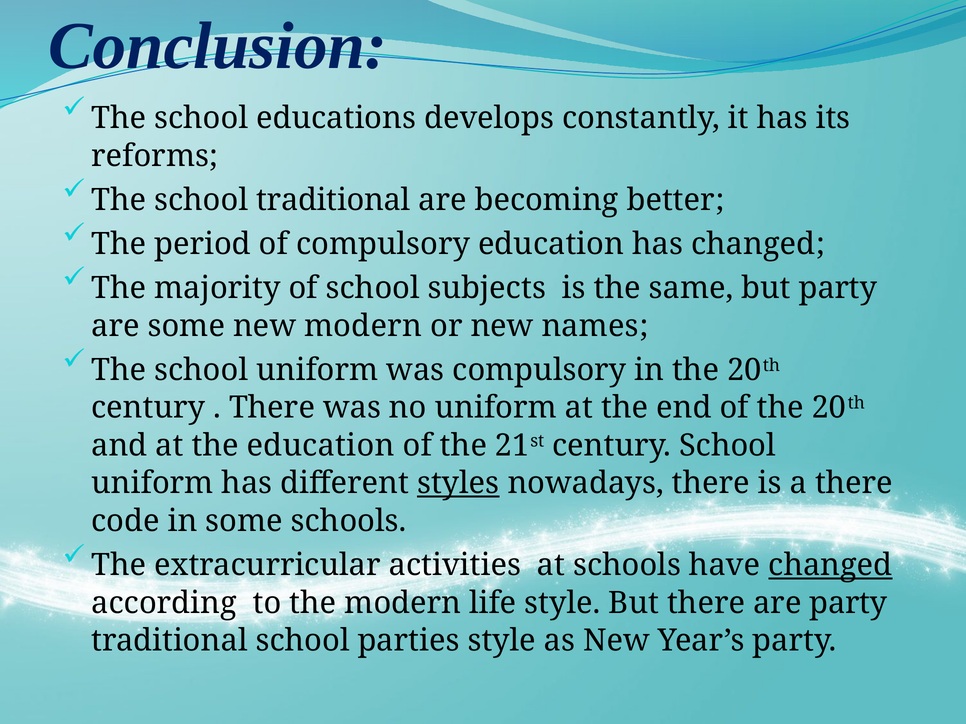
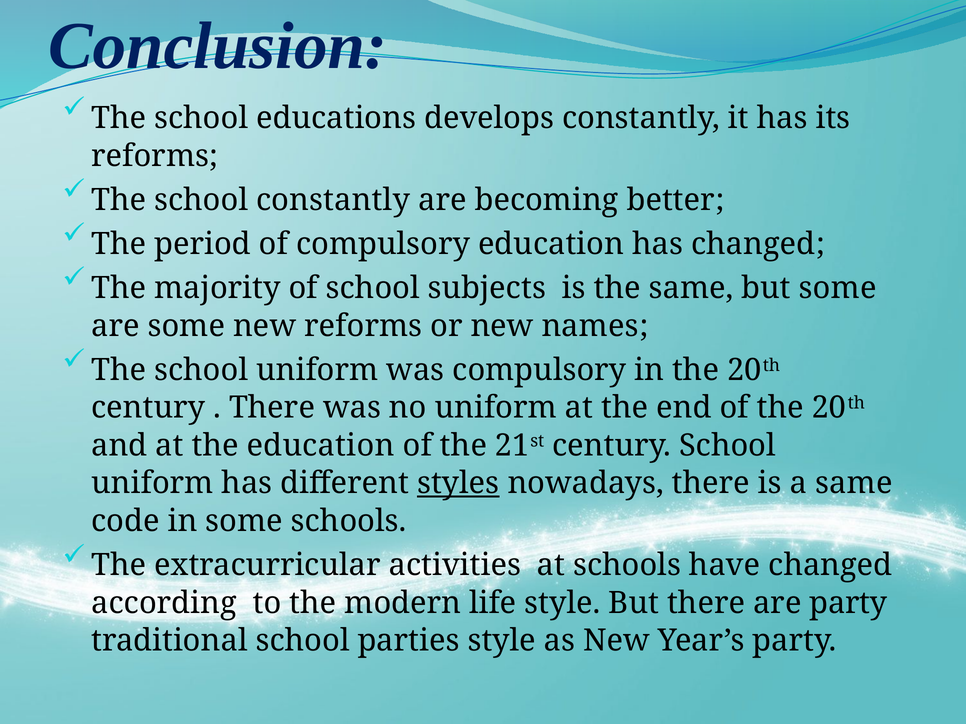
school traditional: traditional -> constantly (333, 200)
but party: party -> some (838, 288)
new modern: modern -> reforms (363, 326)
a there: there -> same (854, 484)
changed underline: present -> none (830, 566)
